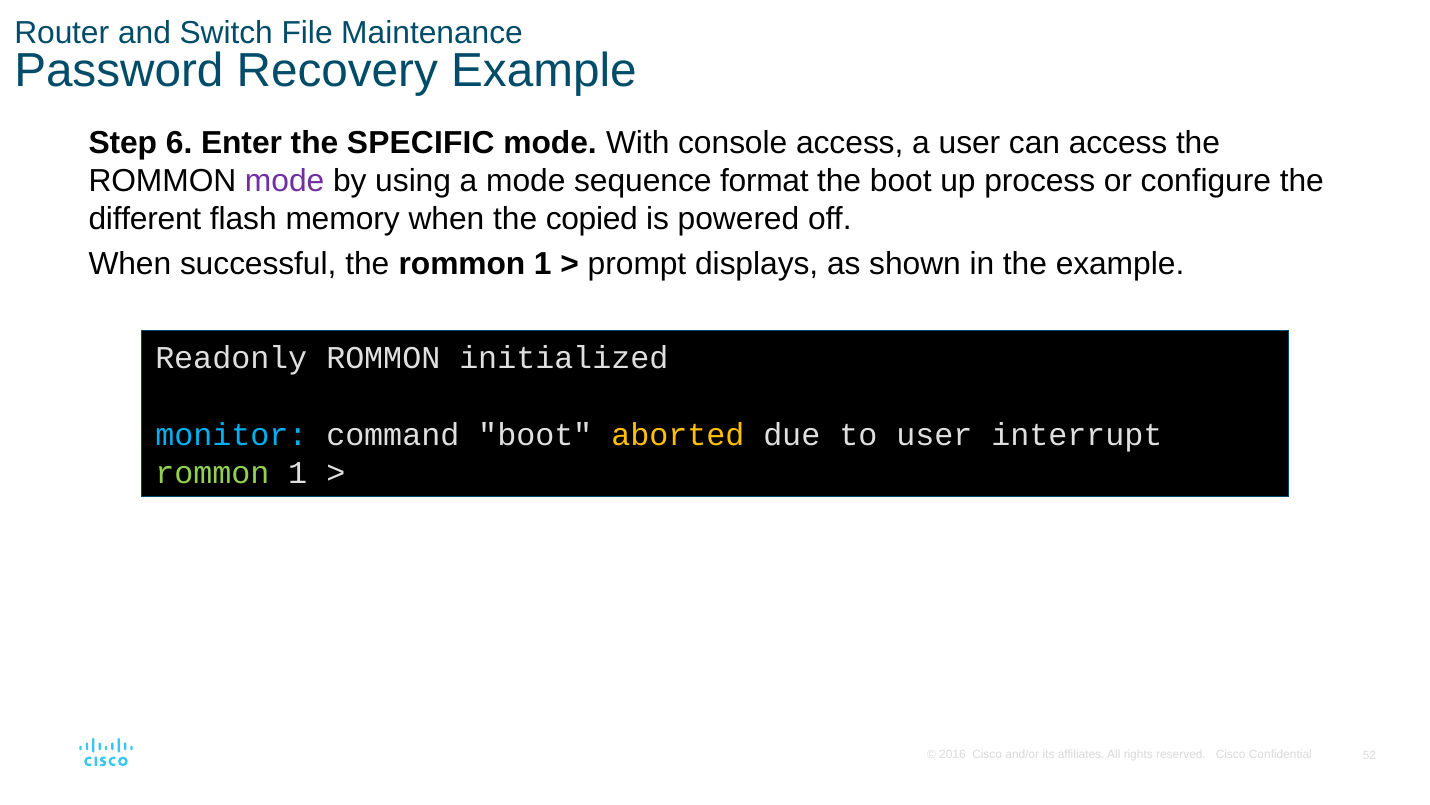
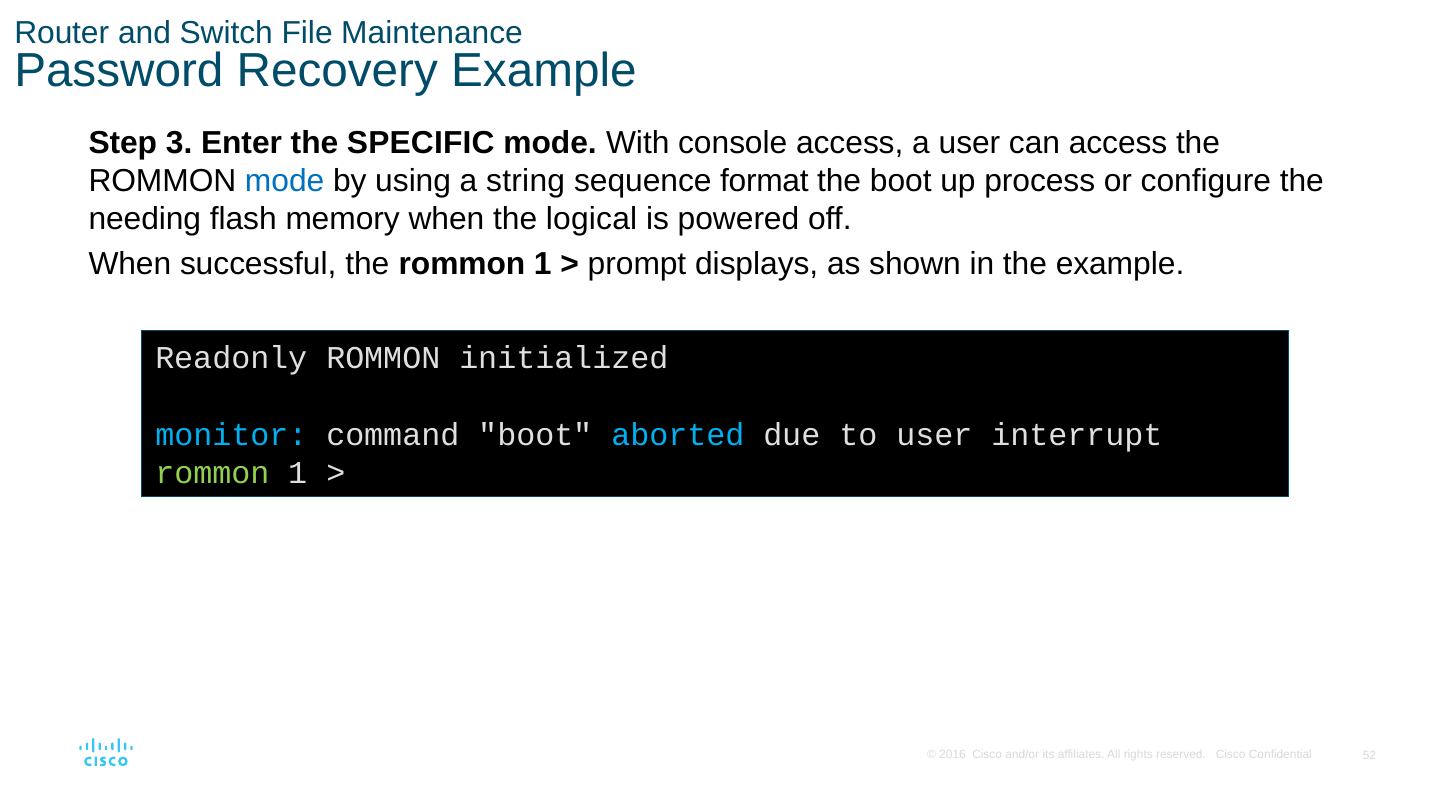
6: 6 -> 3 (179, 143)
mode colour: purple -> blue (285, 181)
a mode: mode -> string (526, 181)
different: different -> needing (145, 219)
copied: copied -> logical (592, 219)
aborted colour: yellow -> light blue (678, 434)
